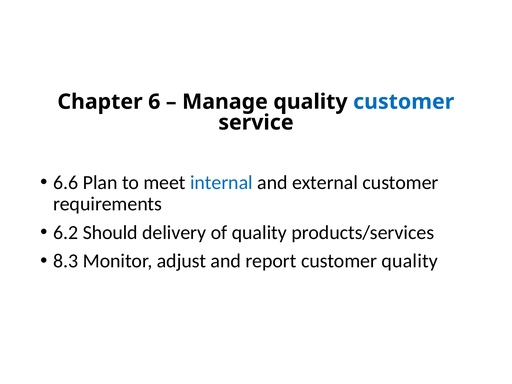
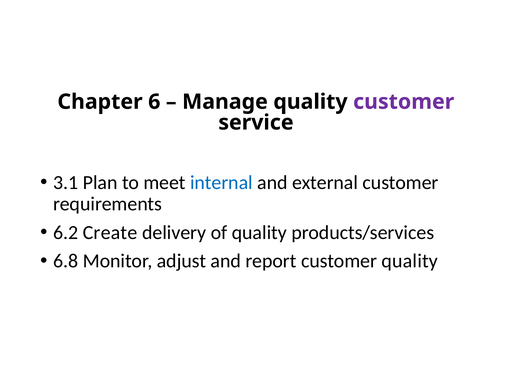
customer colour: blue -> purple (404, 102)
6.6: 6.6 -> 3.1 (66, 182)
Should: Should -> Create (110, 232)
8.3: 8.3 -> 6.8 (66, 261)
